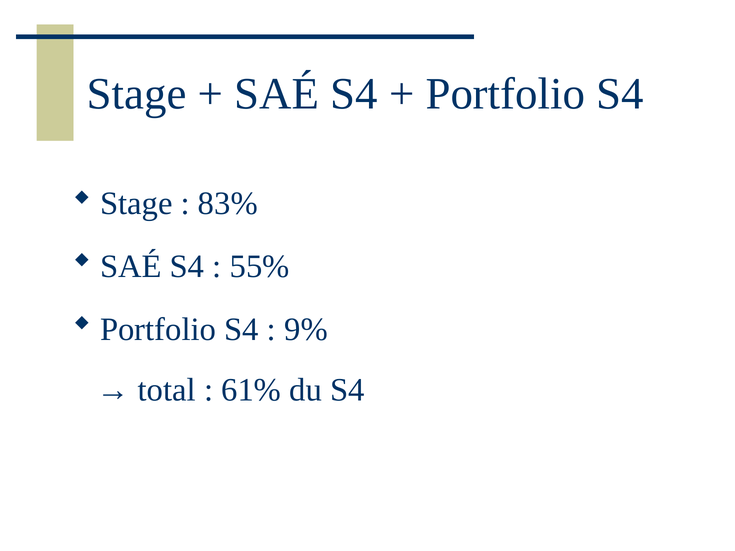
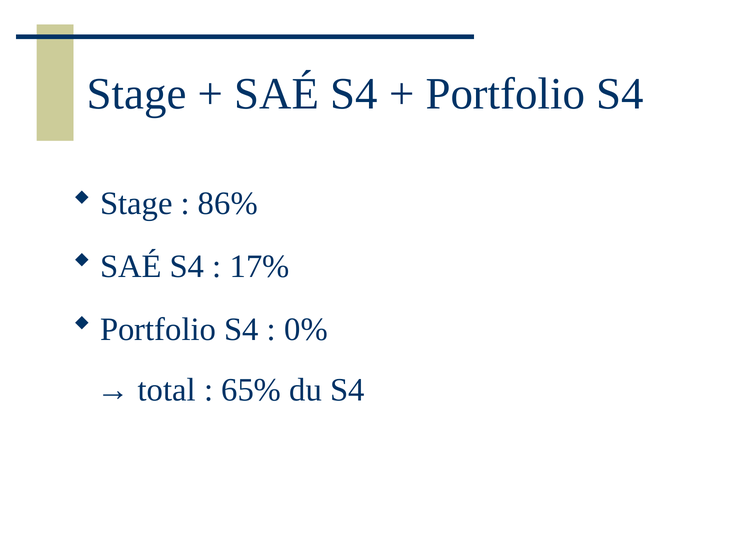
83%: 83% -> 86% (228, 204)
55%: 55% -> 17% (260, 266)
9%: 9% -> 0% (306, 329)
61%: 61% -> 65% (251, 390)
